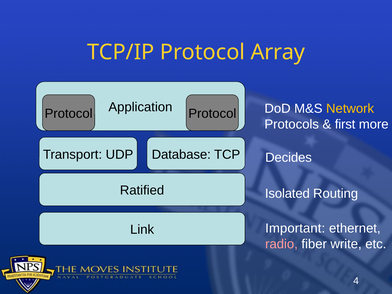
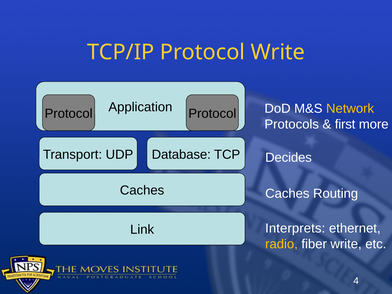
Protocol Array: Array -> Write (278, 52)
Ratified: Ratified -> Caches (142, 190)
Isolated: Isolated -> Caches (287, 194)
Important: Important -> Interprets (295, 228)
radio colour: pink -> yellow (281, 244)
